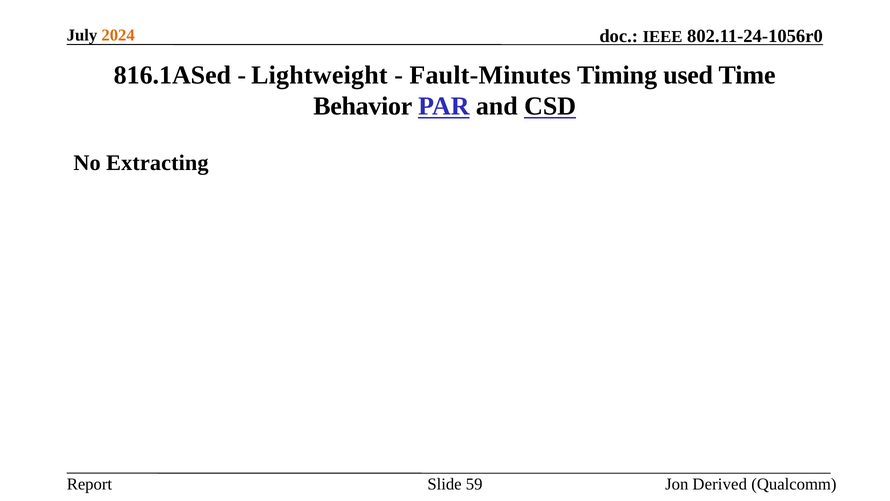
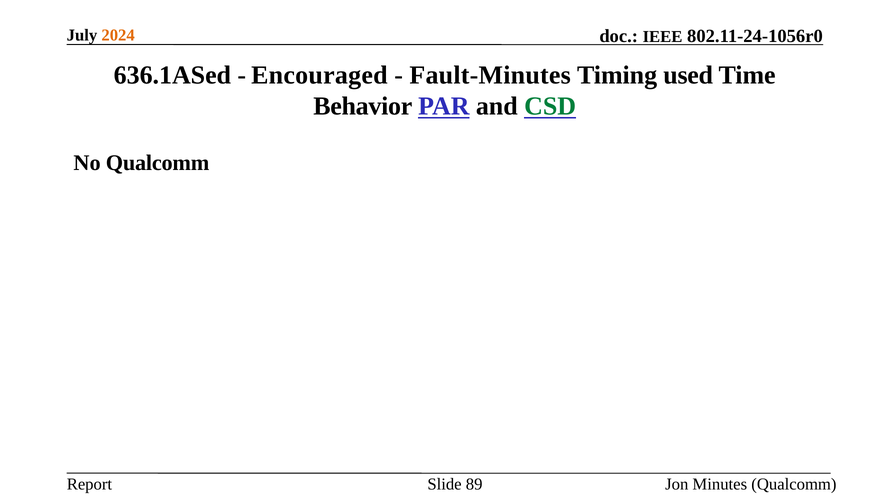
816.1ASed: 816.1ASed -> 636.1ASed (172, 75)
Lightweight: Lightweight -> Encouraged (319, 75)
CSD colour: black -> green (550, 106)
No Extracting: Extracting -> Qualcomm (158, 163)
59: 59 -> 89 (474, 484)
Derived: Derived -> Minutes (720, 484)
